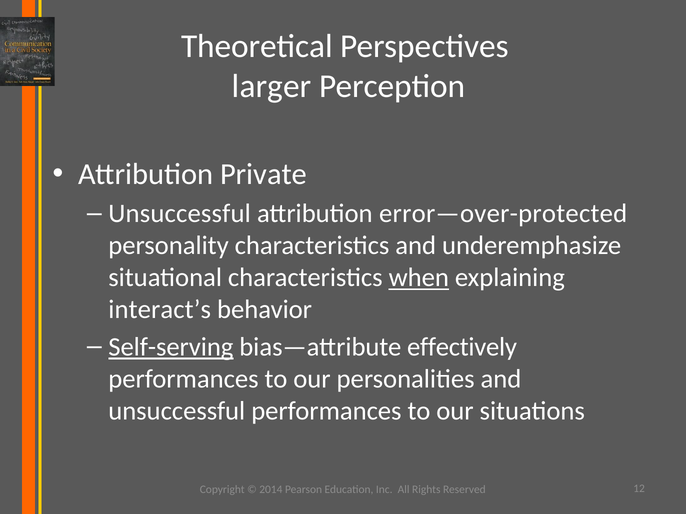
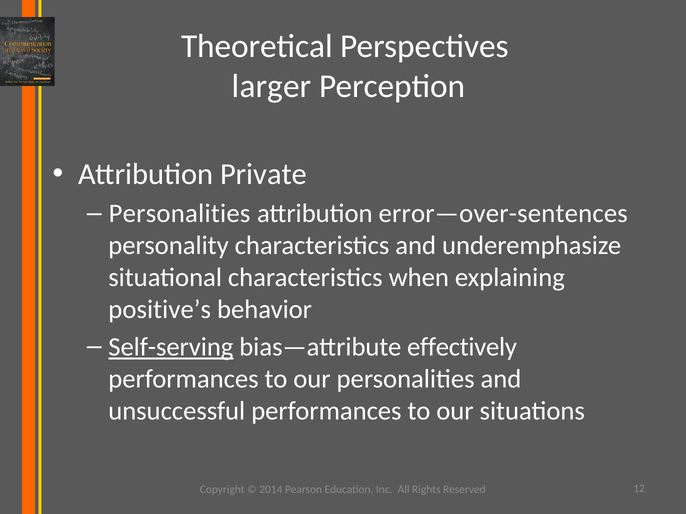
Unsuccessful: Unsuccessful -> Personalities (180, 214)
error—over-protected: error—over-protected -> error—over-sentences (503, 214)
when underline: present -> none (419, 278)
interact’s: interact’s -> positive’s (160, 310)
